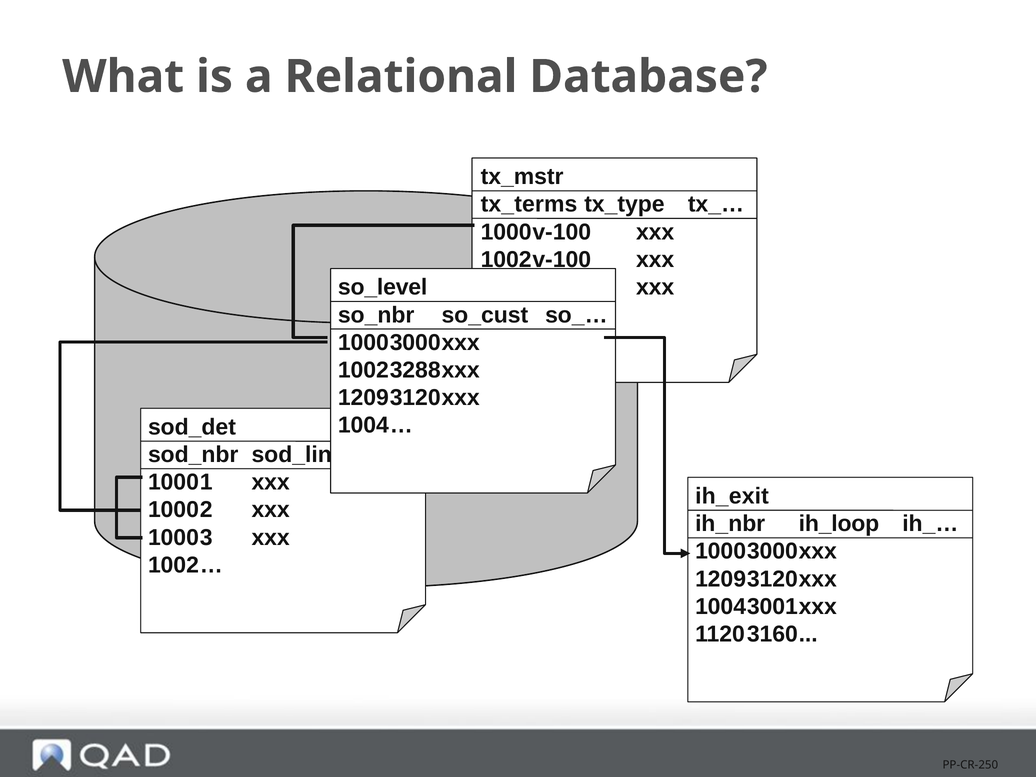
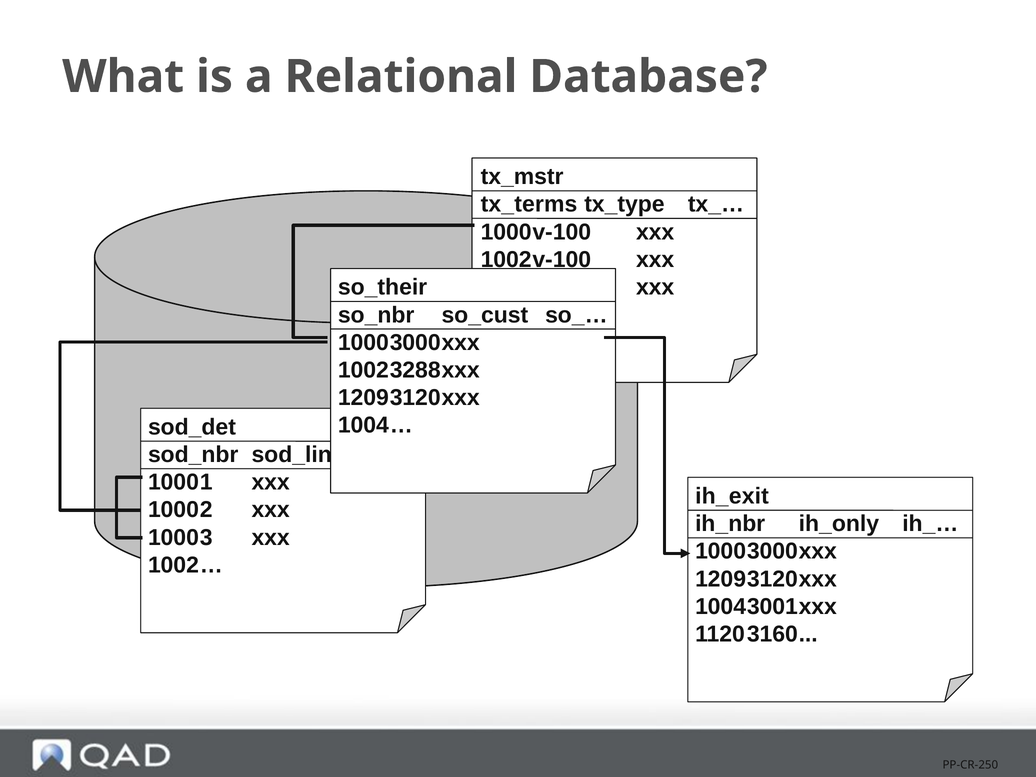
so_level: so_level -> so_their (383, 287)
ih_loop: ih_loop -> ih_only (839, 524)
